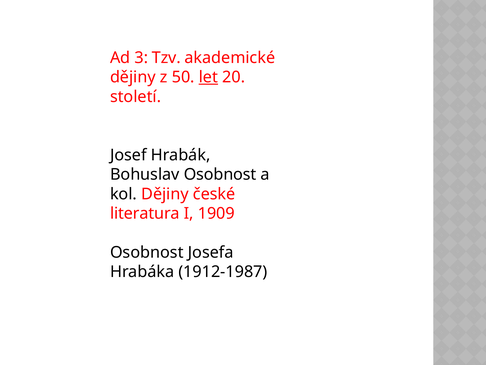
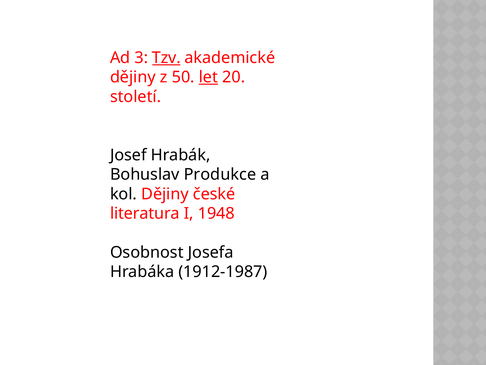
Tzv underline: none -> present (166, 58)
Bohuslav Osobnost: Osobnost -> Produkce (220, 174)
1909: 1909 -> 1948 (216, 213)
